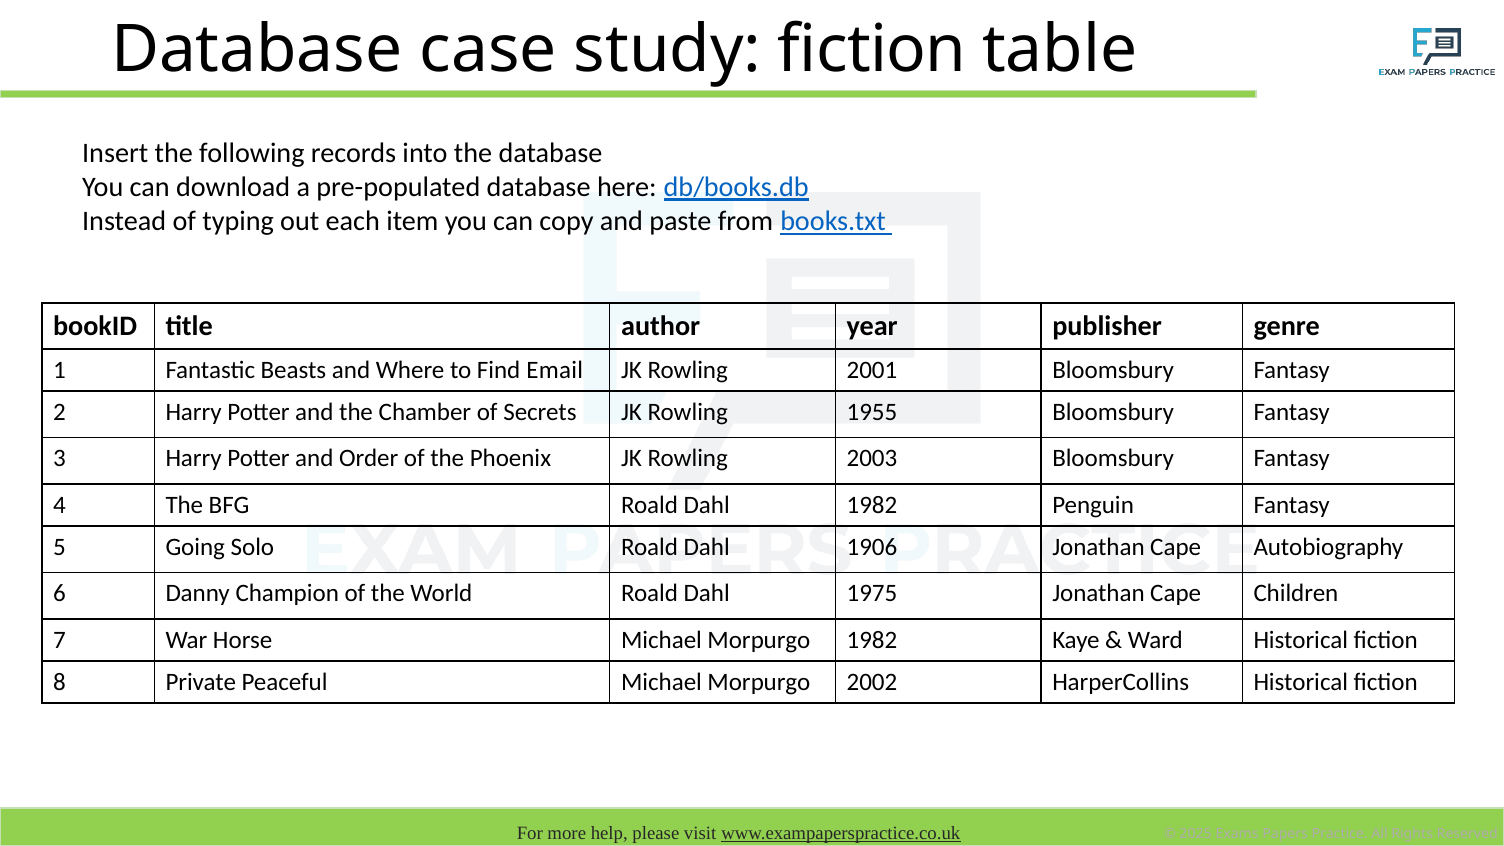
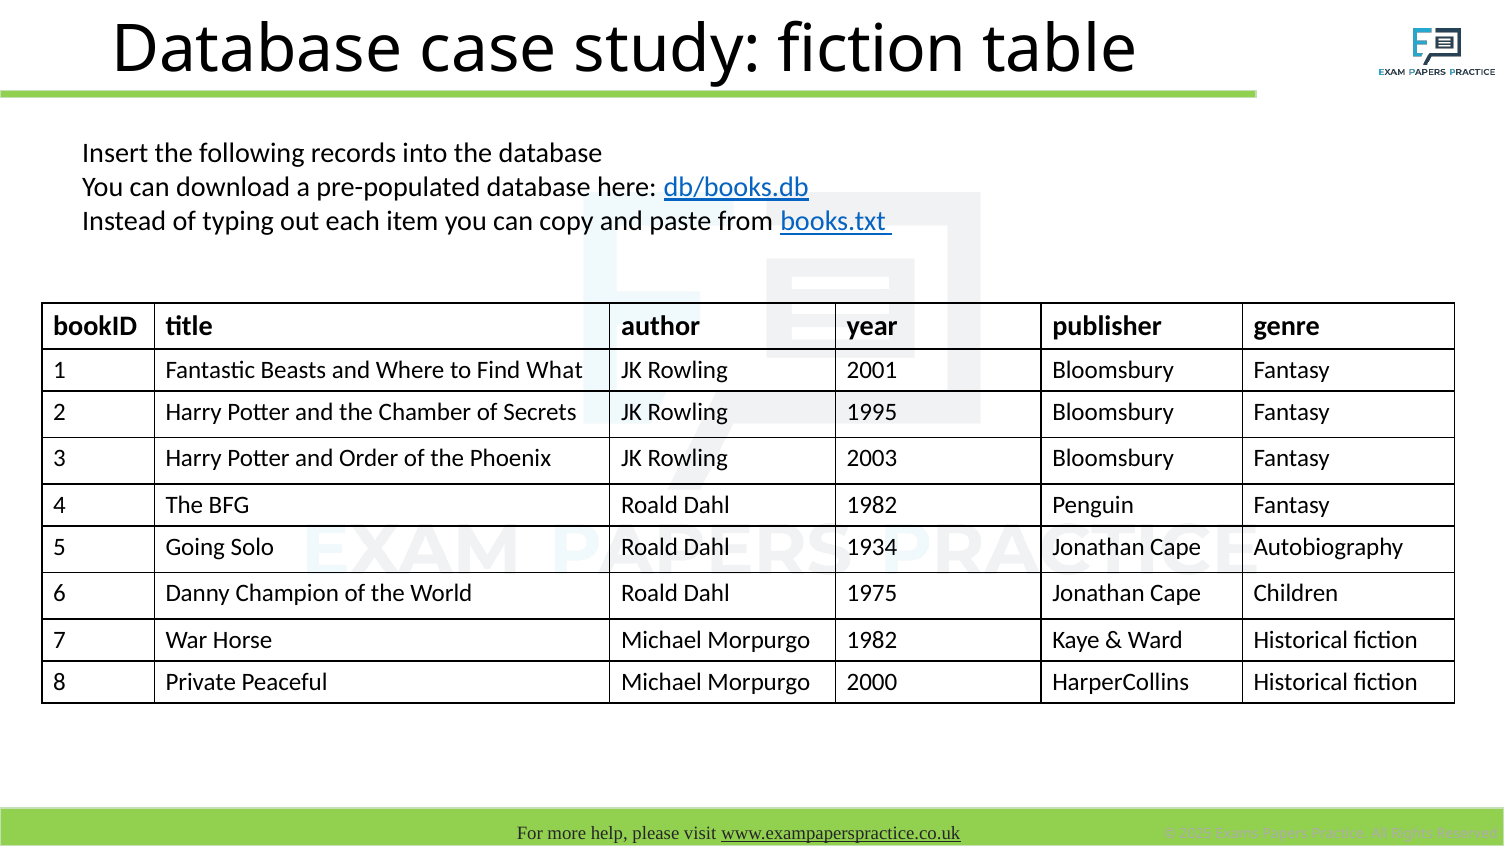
Email: Email -> What (555, 370)
1955: 1955 -> 1995 (872, 412)
1906: 1906 -> 1934 (872, 547)
2002: 2002 -> 2000 (872, 682)
